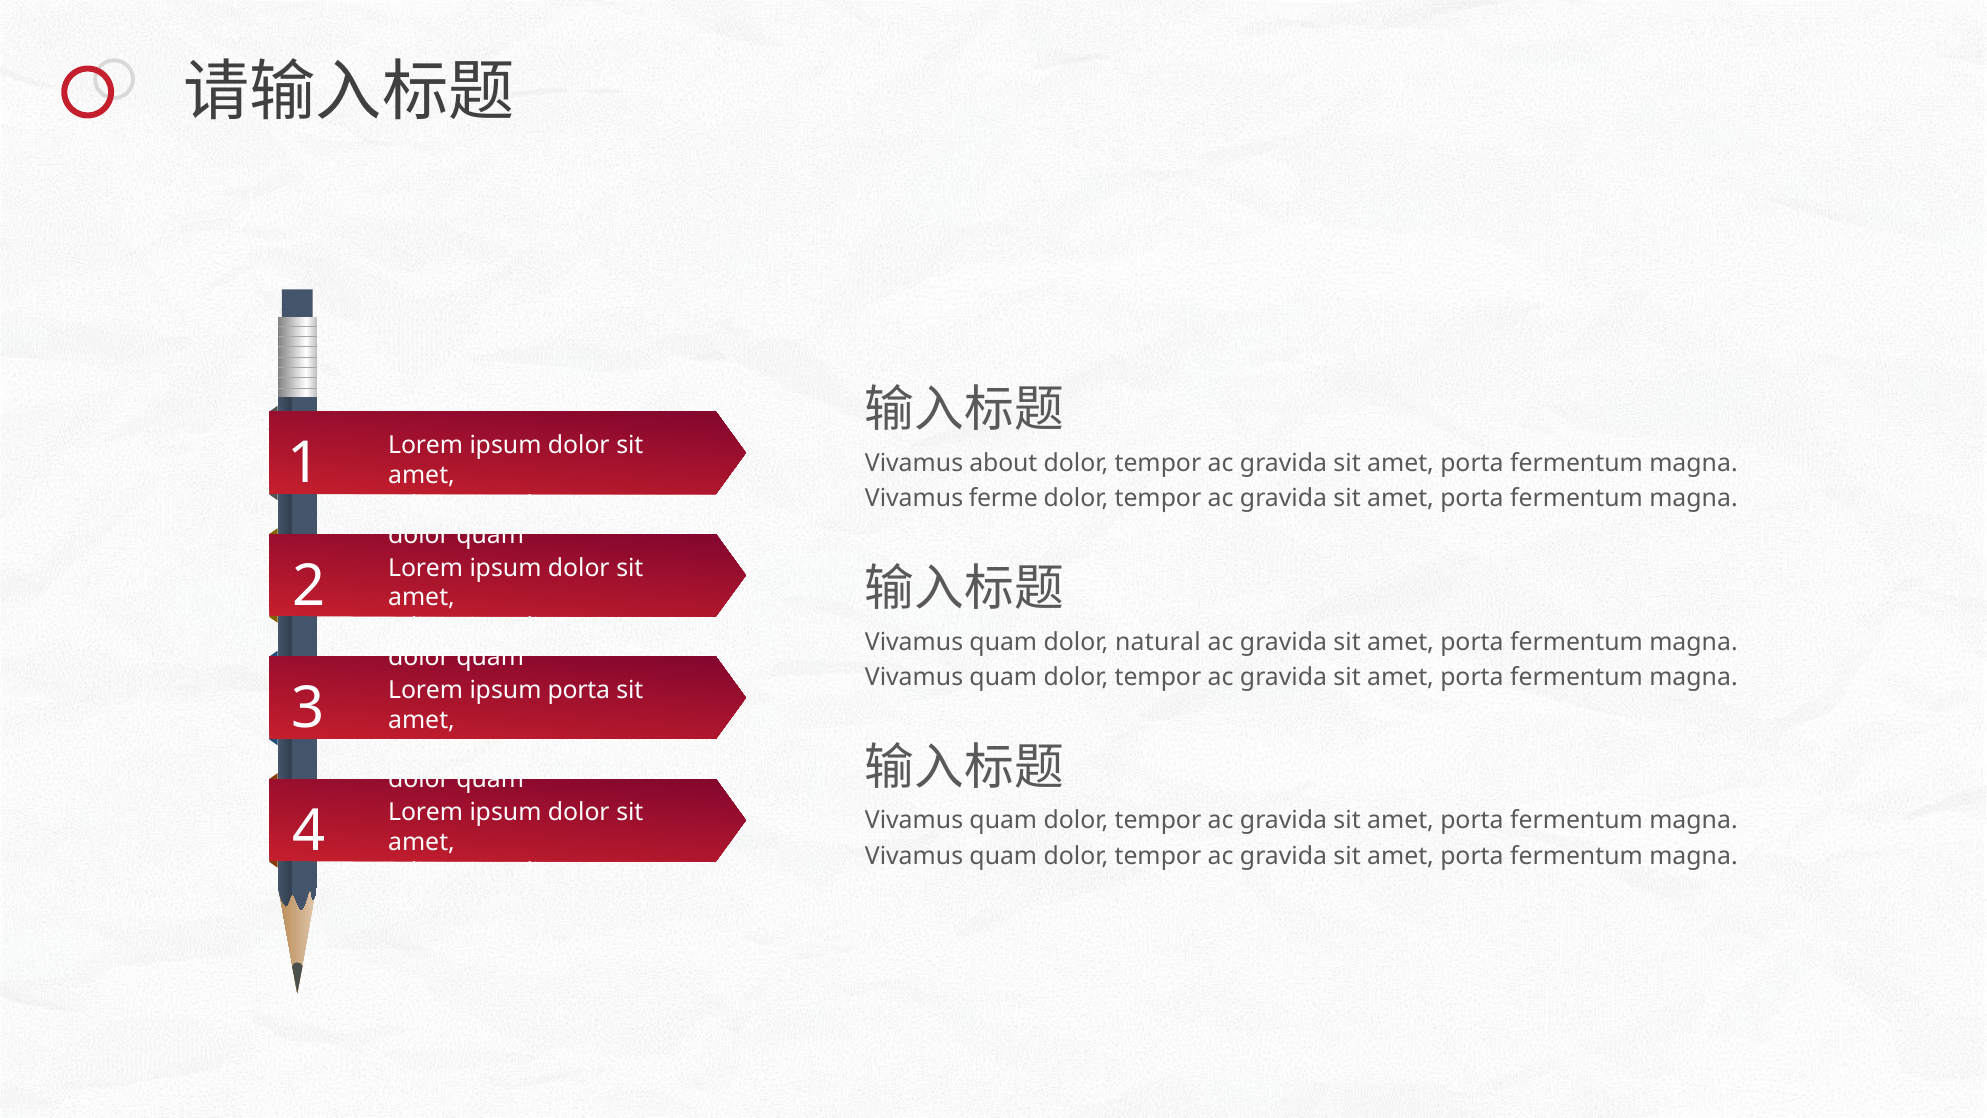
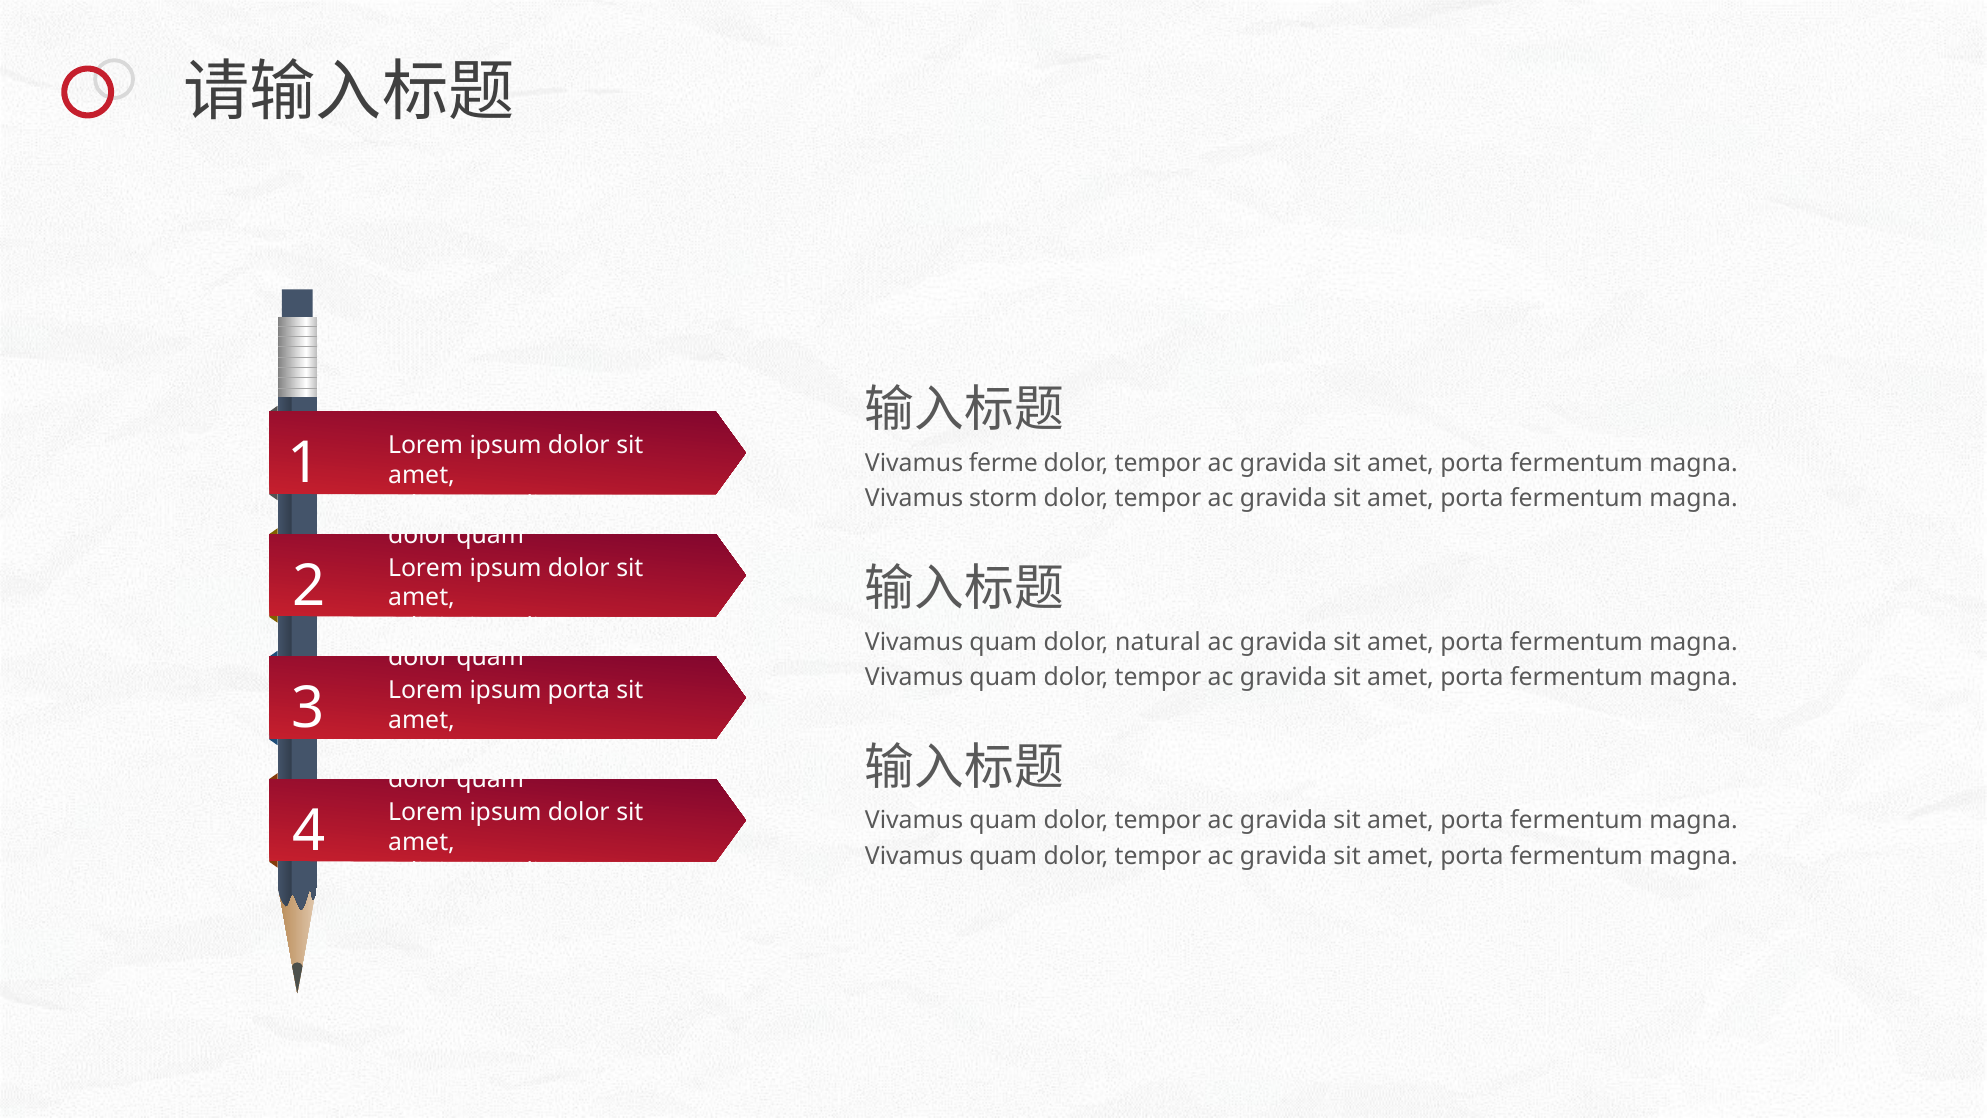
about: about -> ferme (1003, 463)
ferme: ferme -> storm (1003, 498)
